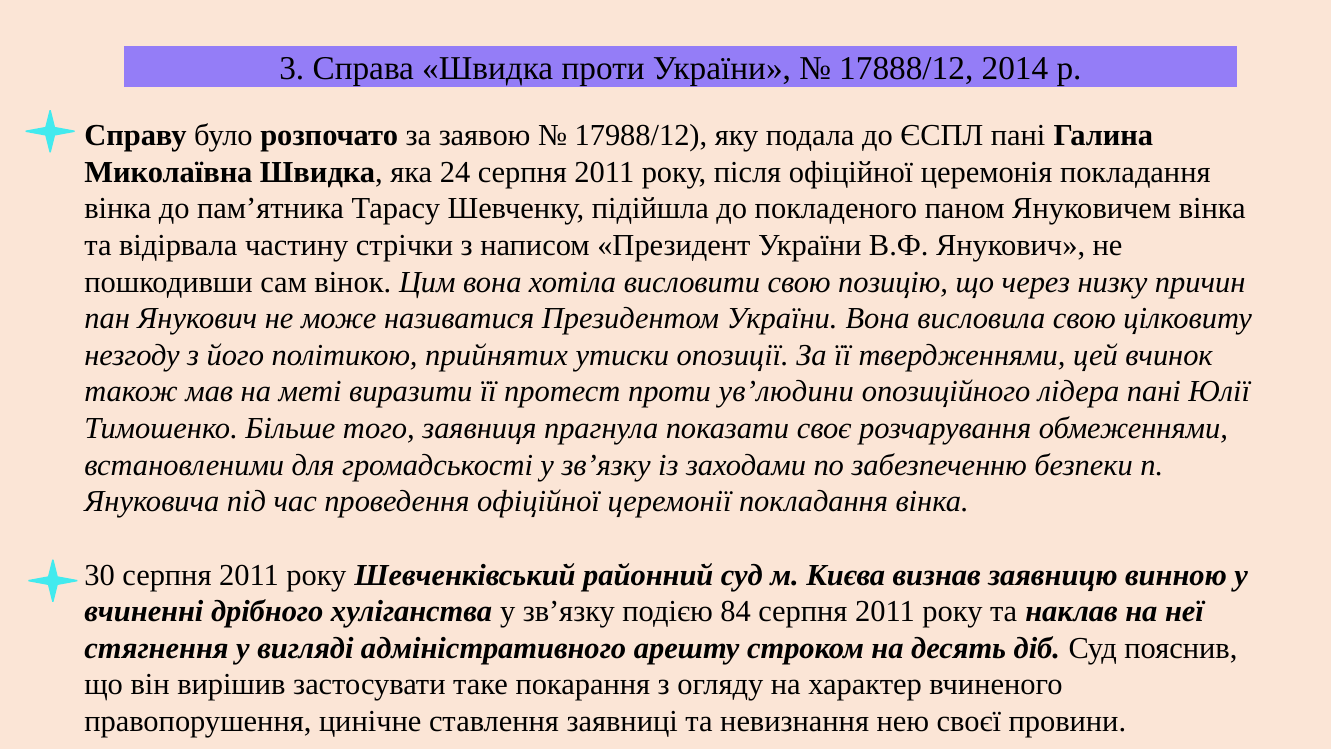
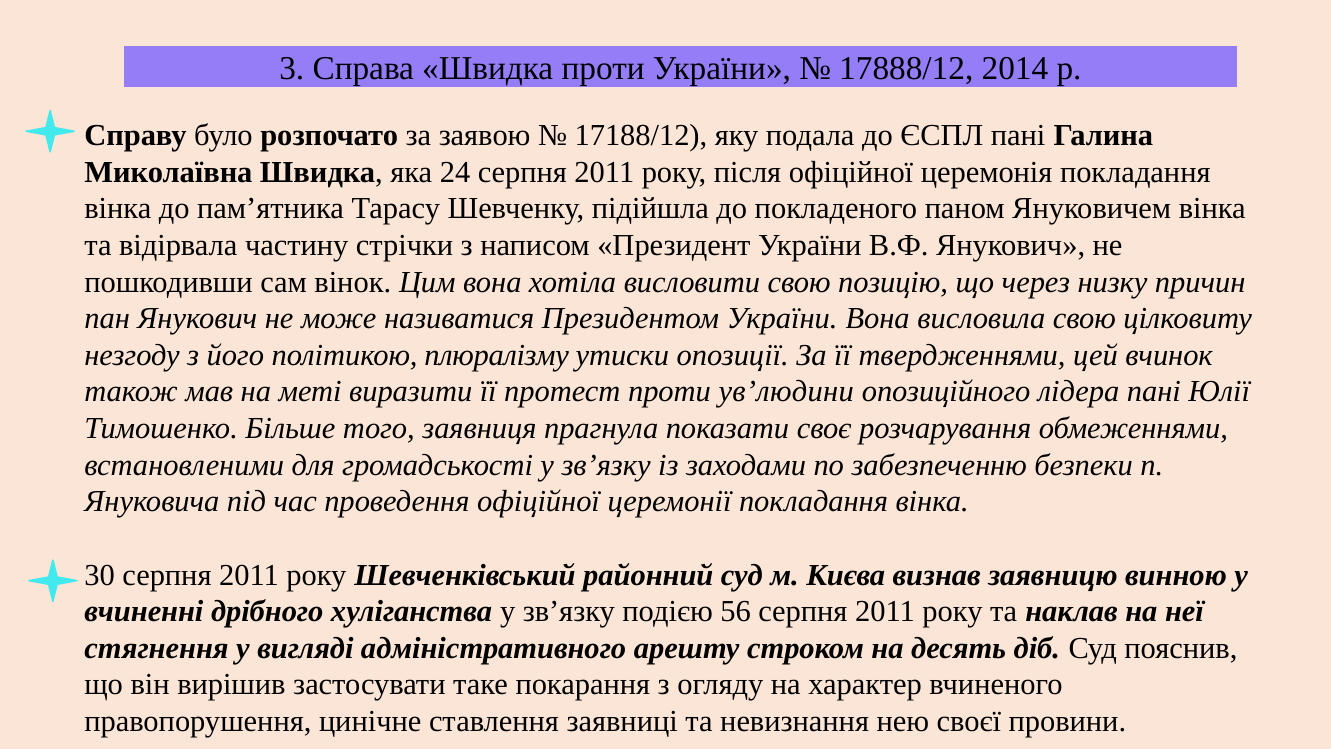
17988/12: 17988/12 -> 17188/12 (641, 136)
прийнятих: прийнятих -> плюралізму (497, 355)
84: 84 -> 56 (736, 611)
